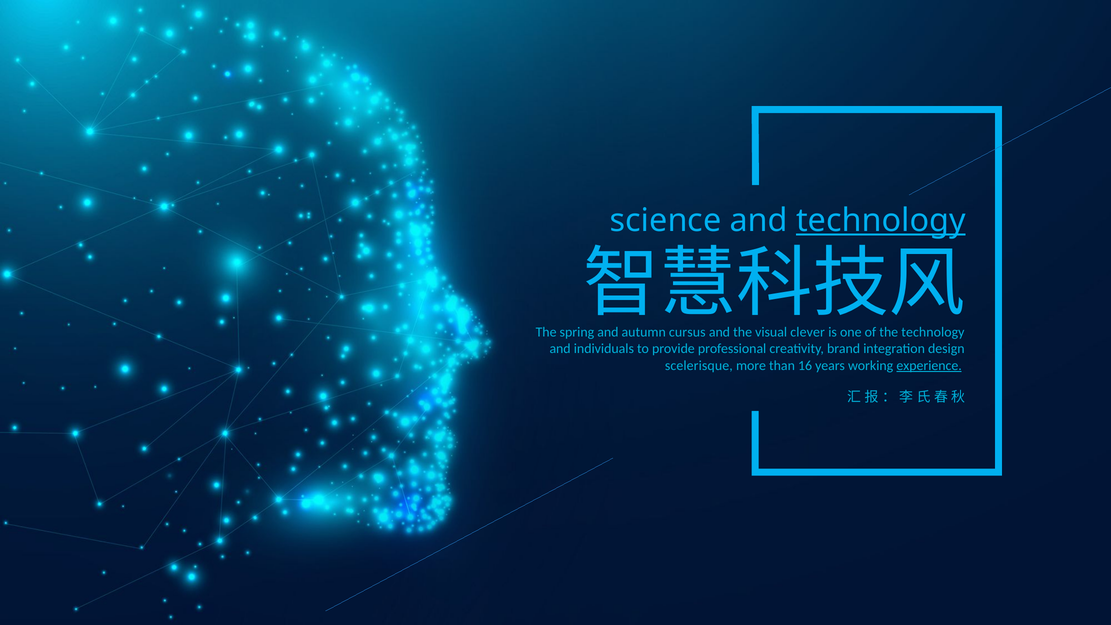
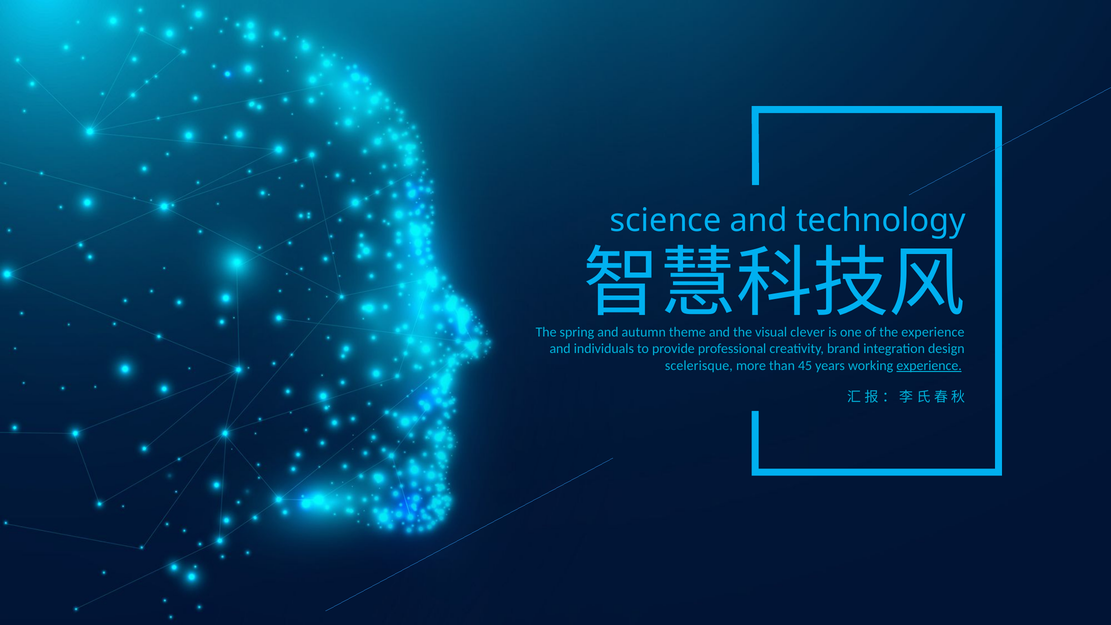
technology underline: present -> none (881, 220)
cursus: cursus -> theme (687, 332)
the technology: technology -> experience (933, 332)
16: 16 -> 45 (805, 365)
